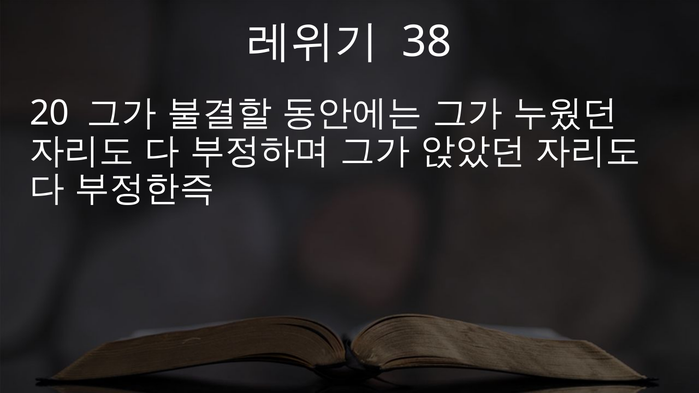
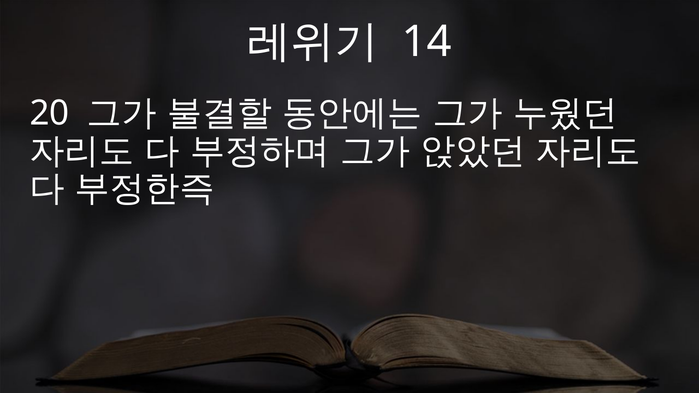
38: 38 -> 14 (427, 42)
